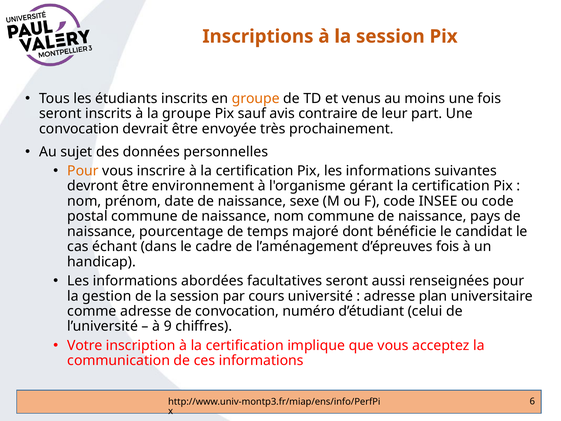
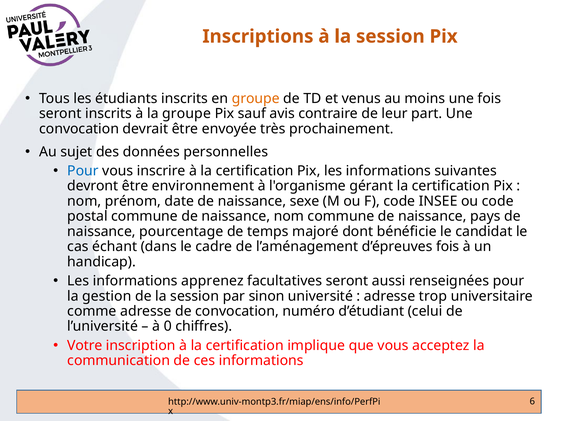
Pour colour: orange -> blue (83, 171)
abordées: abordées -> apprenez (212, 281)
cours: cours -> sinon (267, 296)
plan: plan -> trop (433, 296)
9: 9 -> 0 (168, 326)
